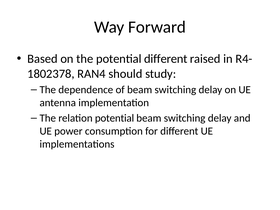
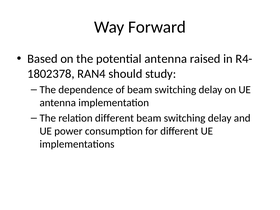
potential different: different -> antenna (166, 59)
relation potential: potential -> different (114, 118)
